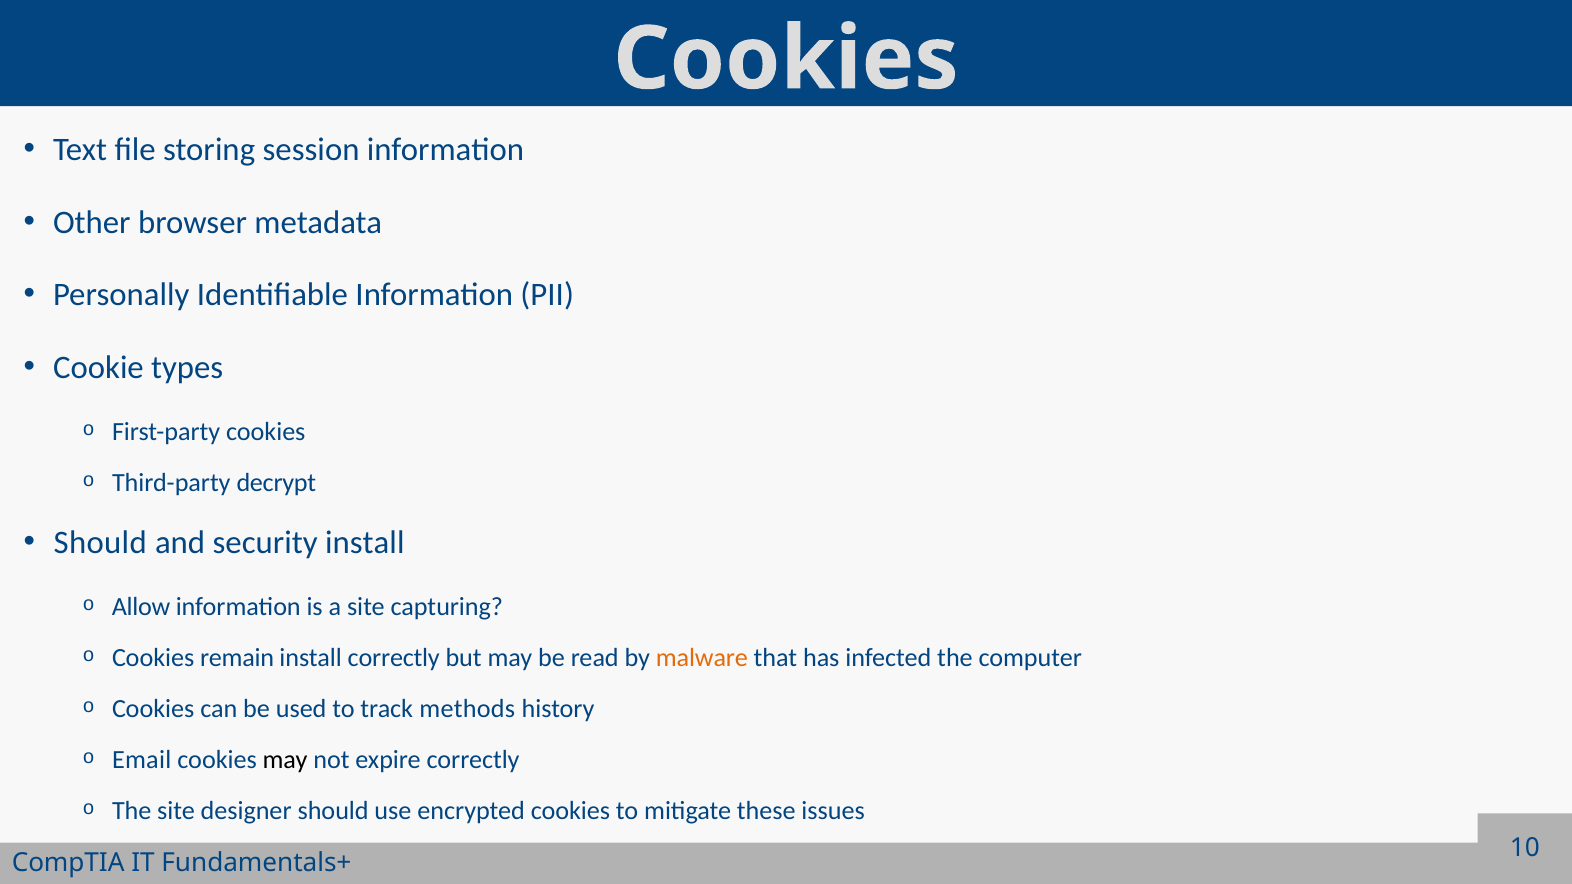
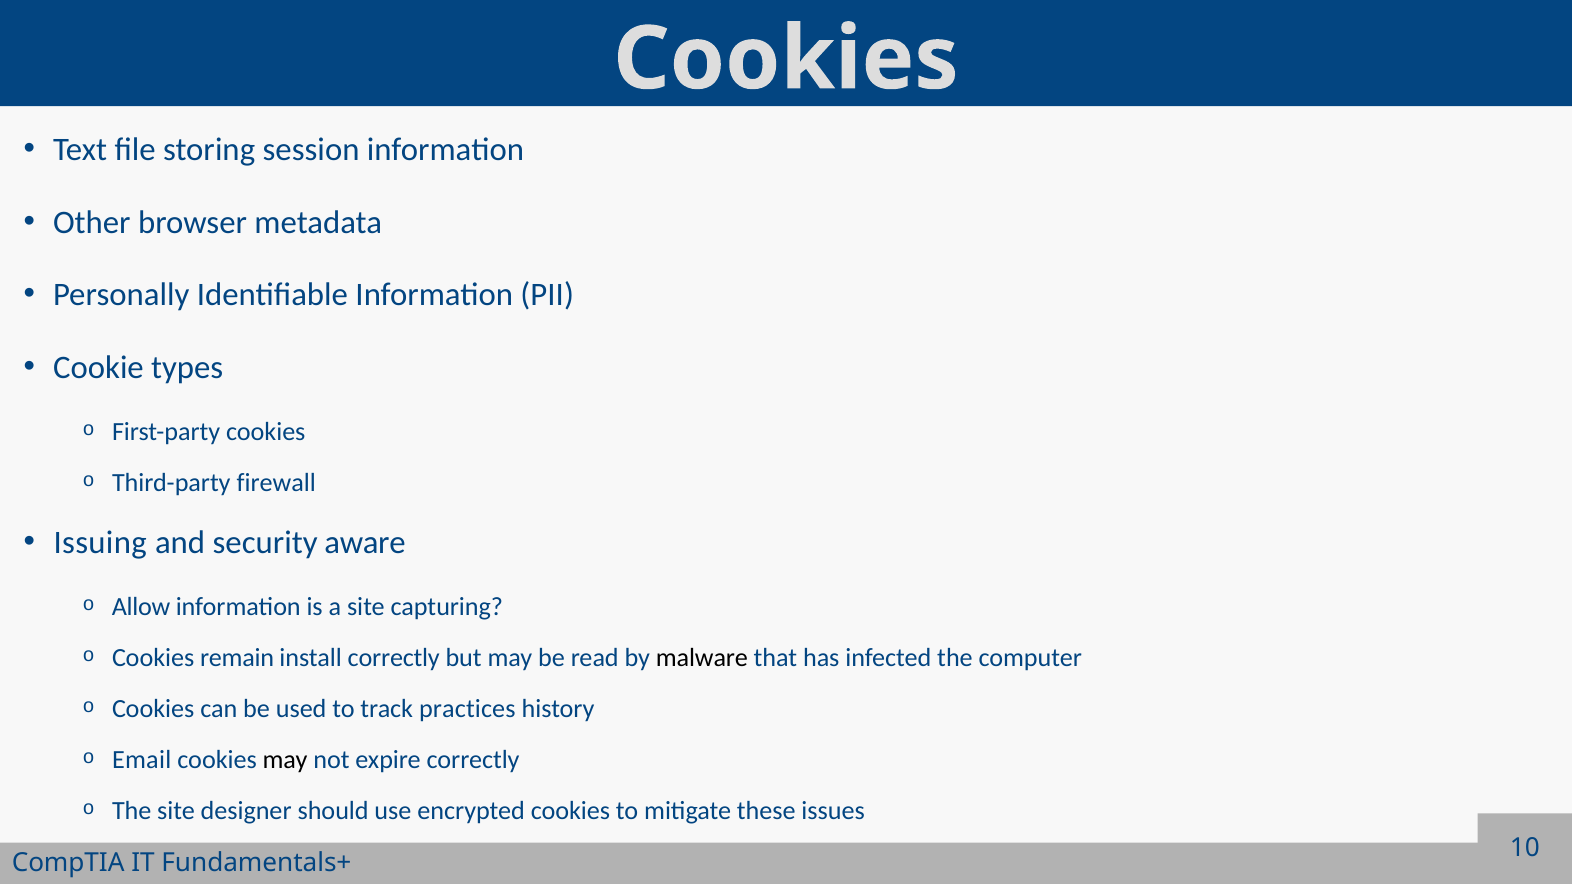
decrypt: decrypt -> firewall (276, 483)
Should: Should -> Issuing (100, 543)
security install: install -> aware (365, 543)
malware colour: orange -> black (702, 658)
methods: methods -> practices (467, 709)
